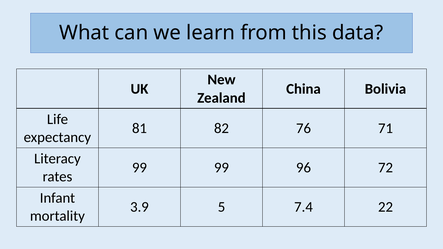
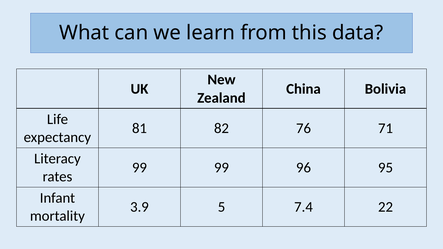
72: 72 -> 95 (386, 168)
